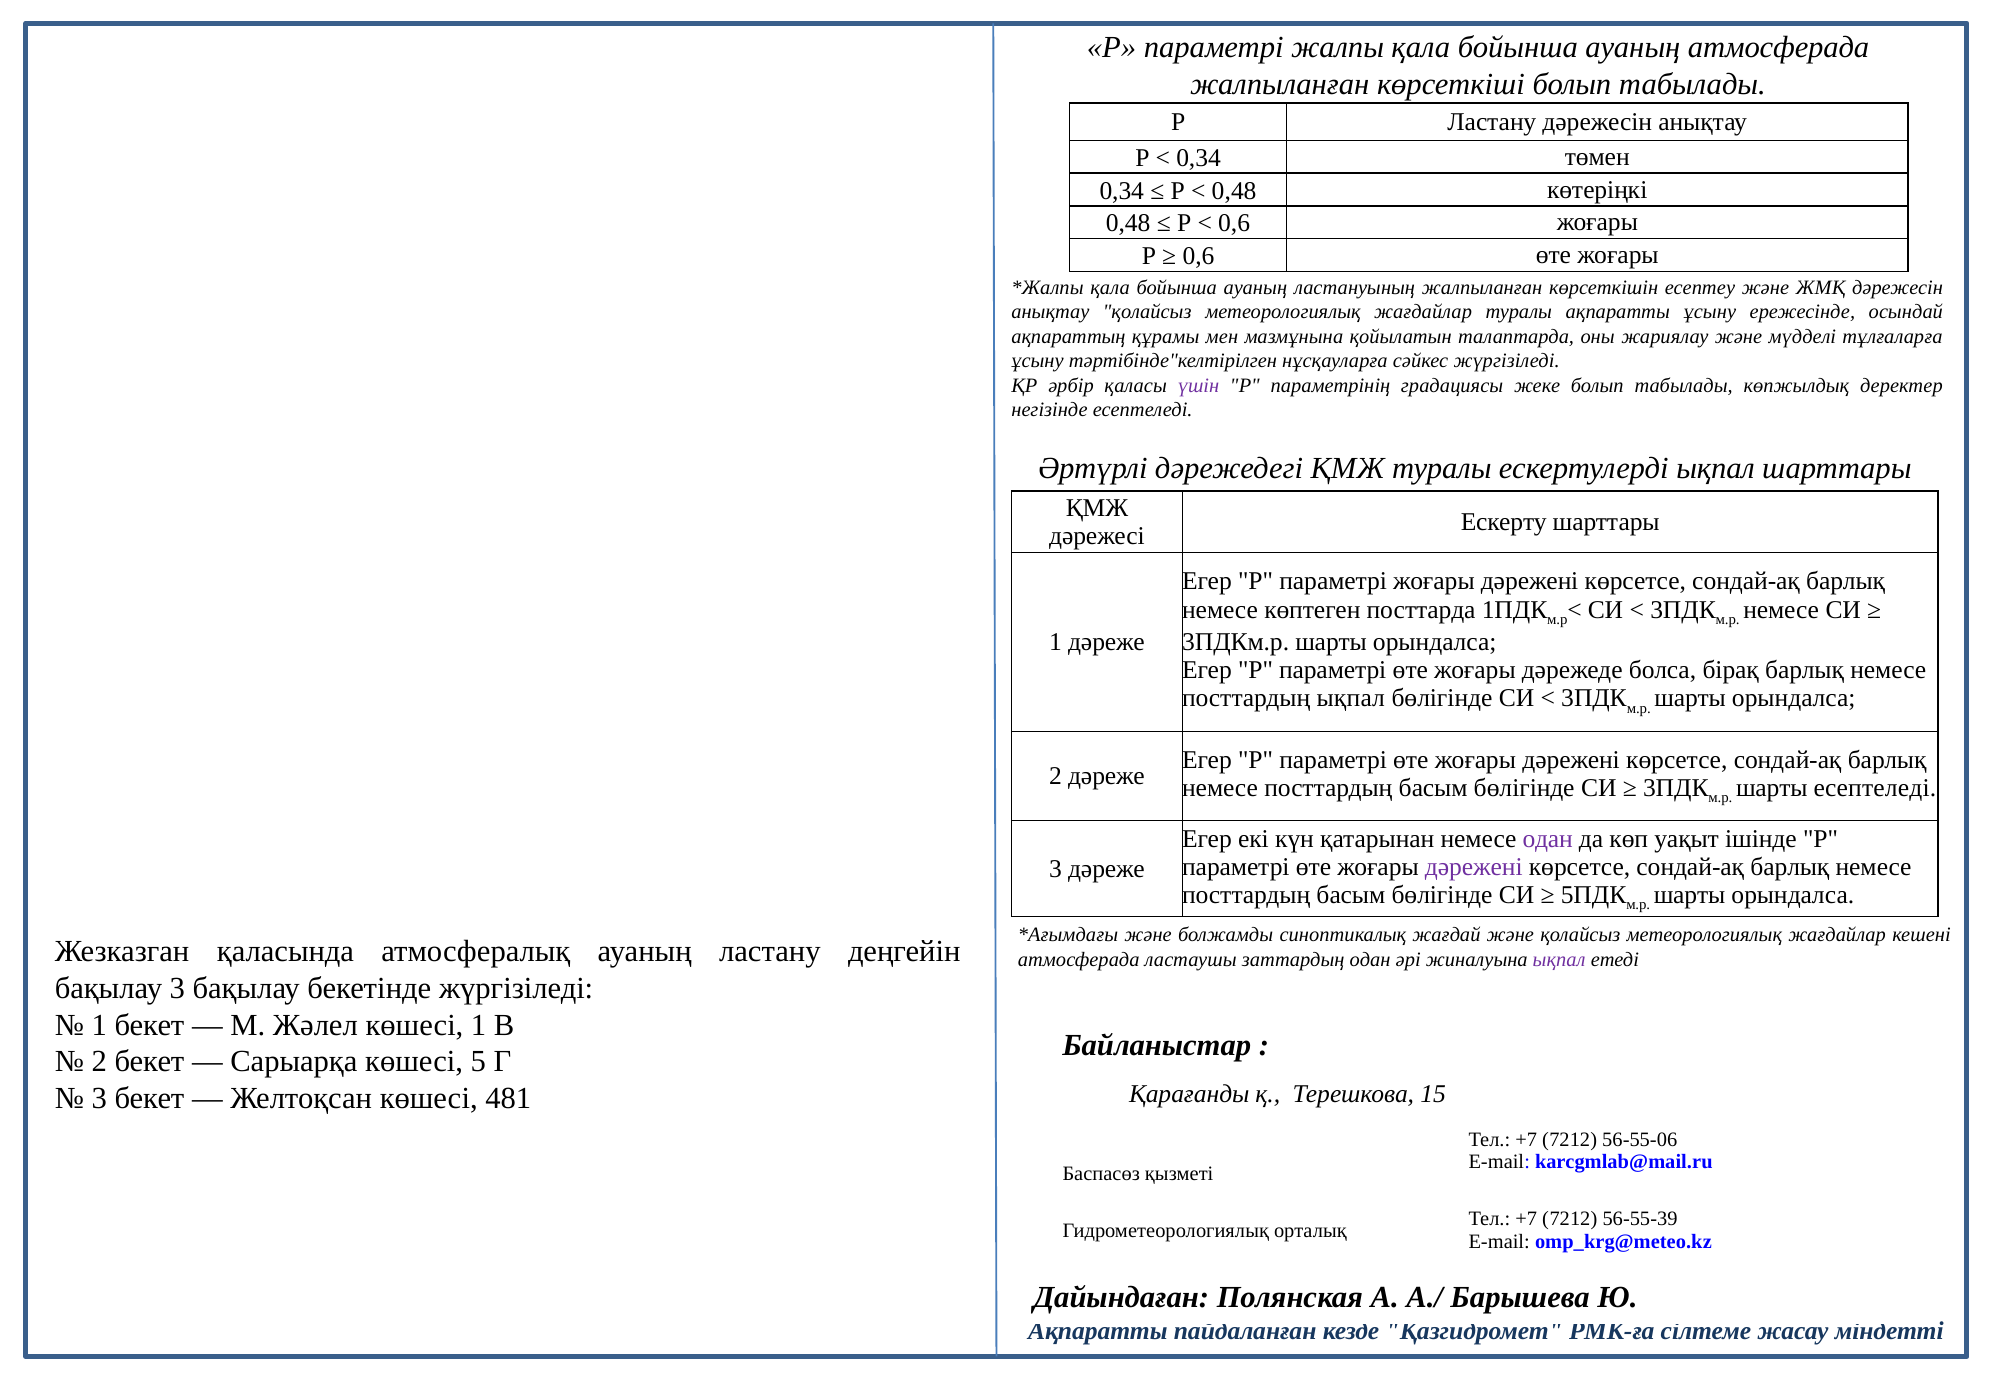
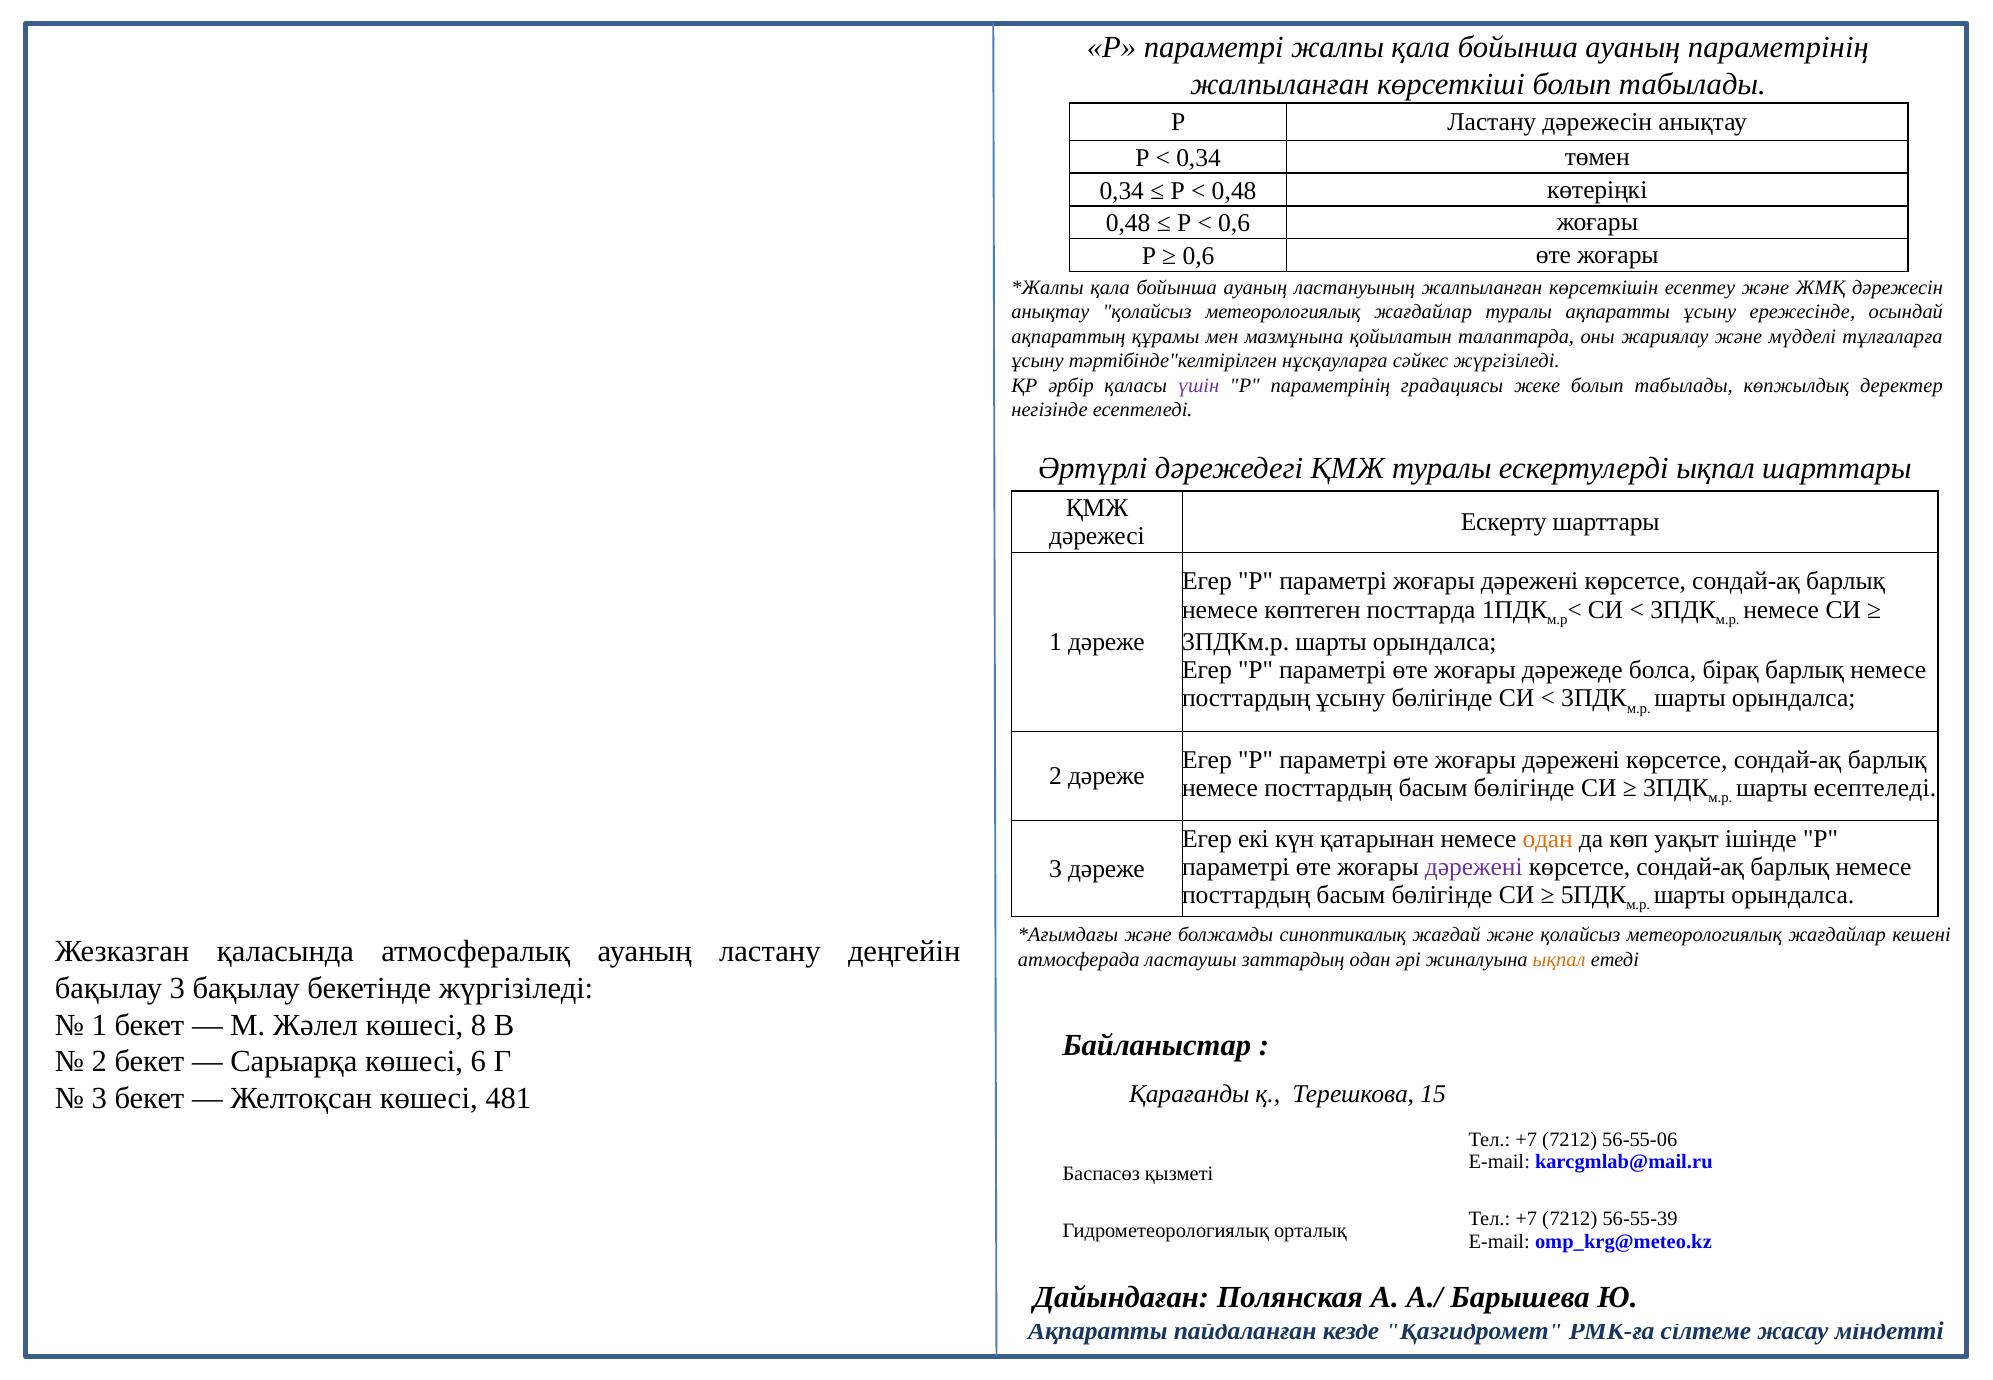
ауаның атмосферада: атмосферада -> параметрінің (1778, 47)
посттардың ықпал: ықпал -> ұсыну (1351, 698)
одан colour: purple -> orange (1548, 838)
ықпал colour: purple -> orange (1559, 959)
көшесі 1: 1 -> 8 (479, 1025)
5: 5 -> 6 (478, 1062)
